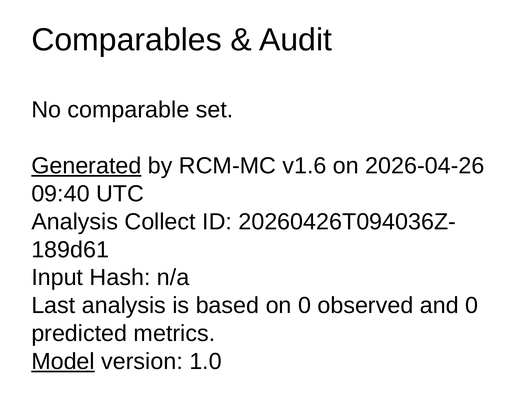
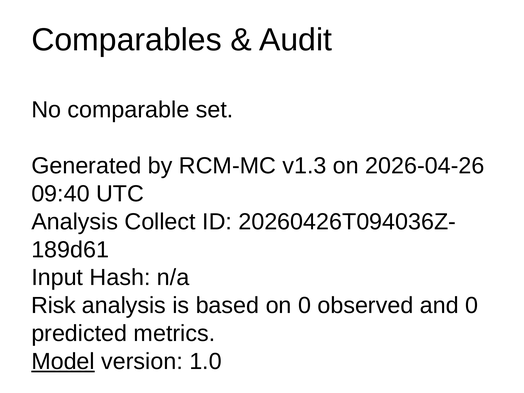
Generated underline: present -> none (86, 166)
v1.6: v1.6 -> v1.3 (304, 166)
Last: Last -> Risk (53, 306)
